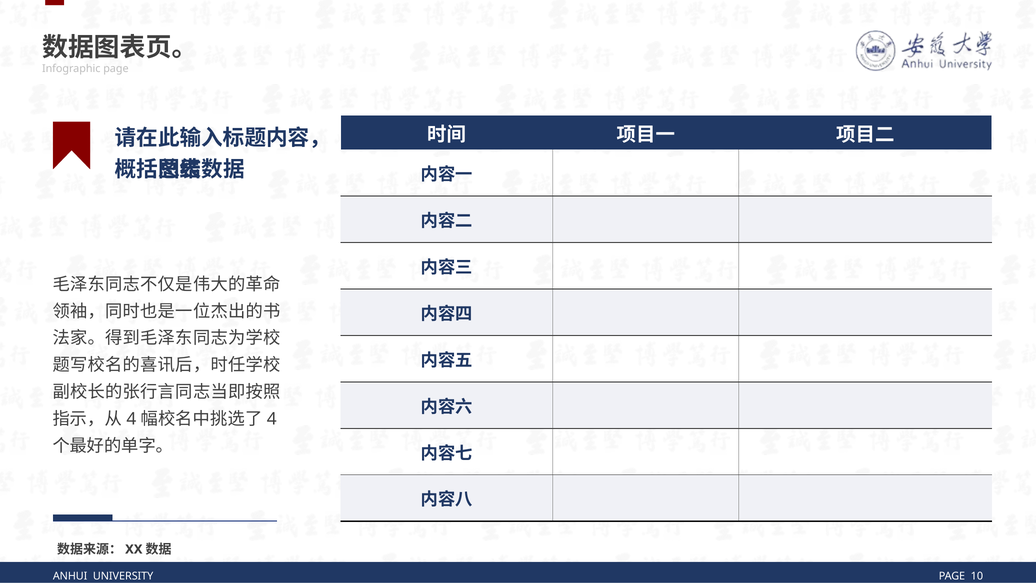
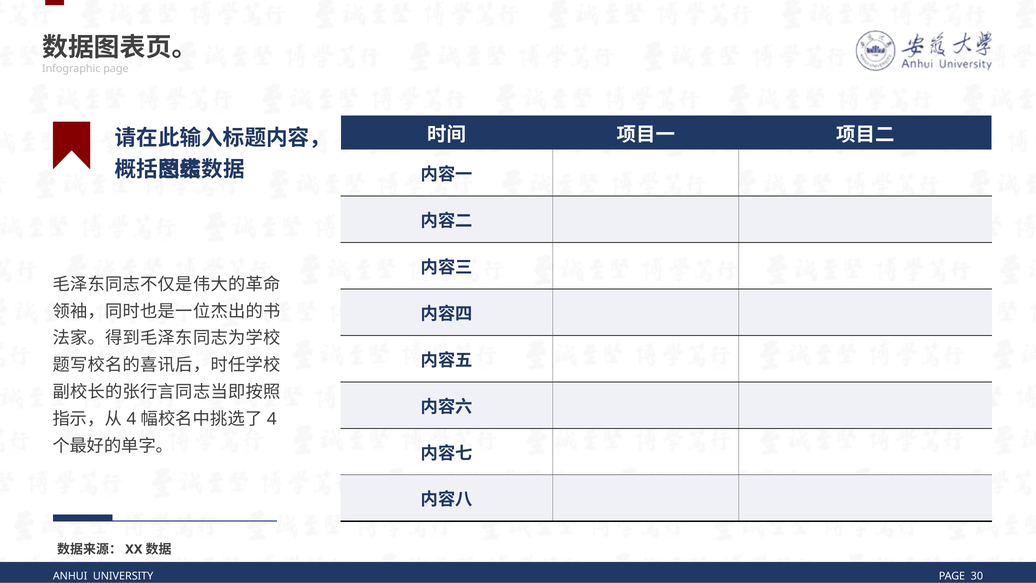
10: 10 -> 30 (977, 576)
